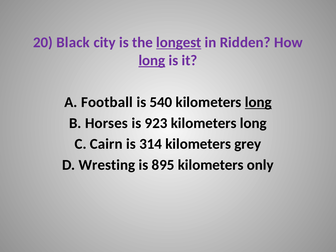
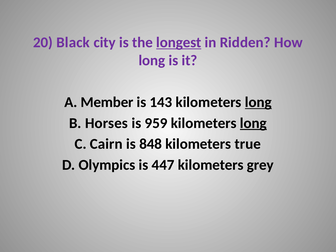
long underline: present -> none (152, 60)
Football: Football -> Member (107, 102)
540: 540 -> 143 (161, 102)
923: 923 -> 959 (156, 123)
long underline: none -> present (253, 123)
314: 314 -> 848 (151, 144)
grey: grey -> true (248, 144)
Wresting: Wresting -> Olympics (107, 165)
895: 895 -> 447 (163, 165)
only: only -> grey (260, 165)
